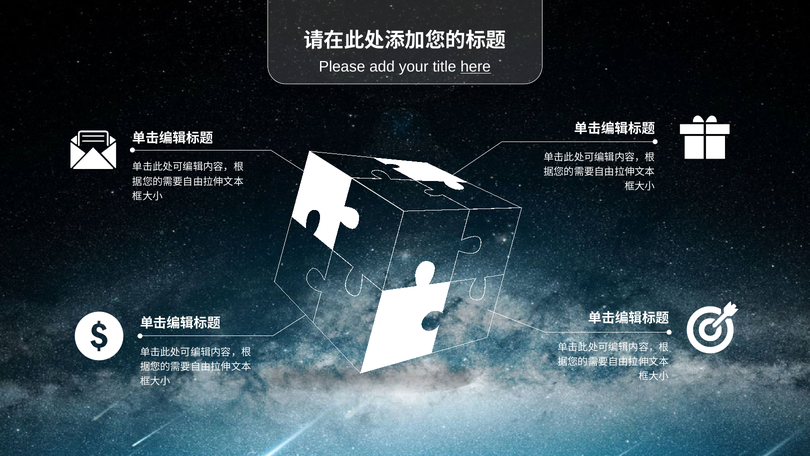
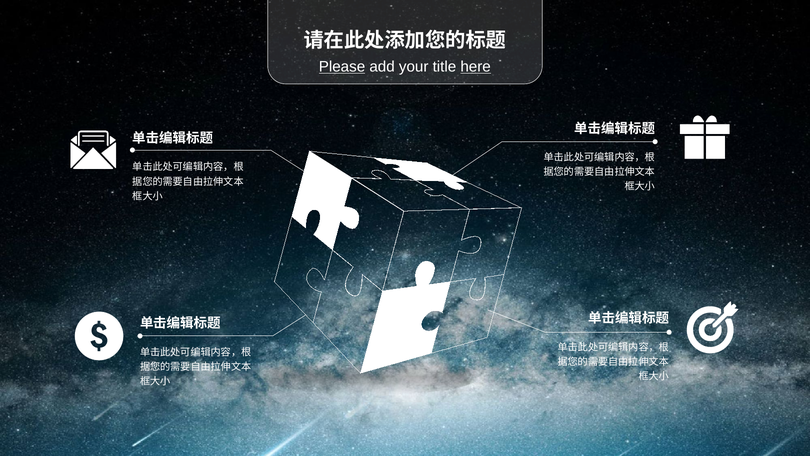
Please underline: none -> present (342, 67)
